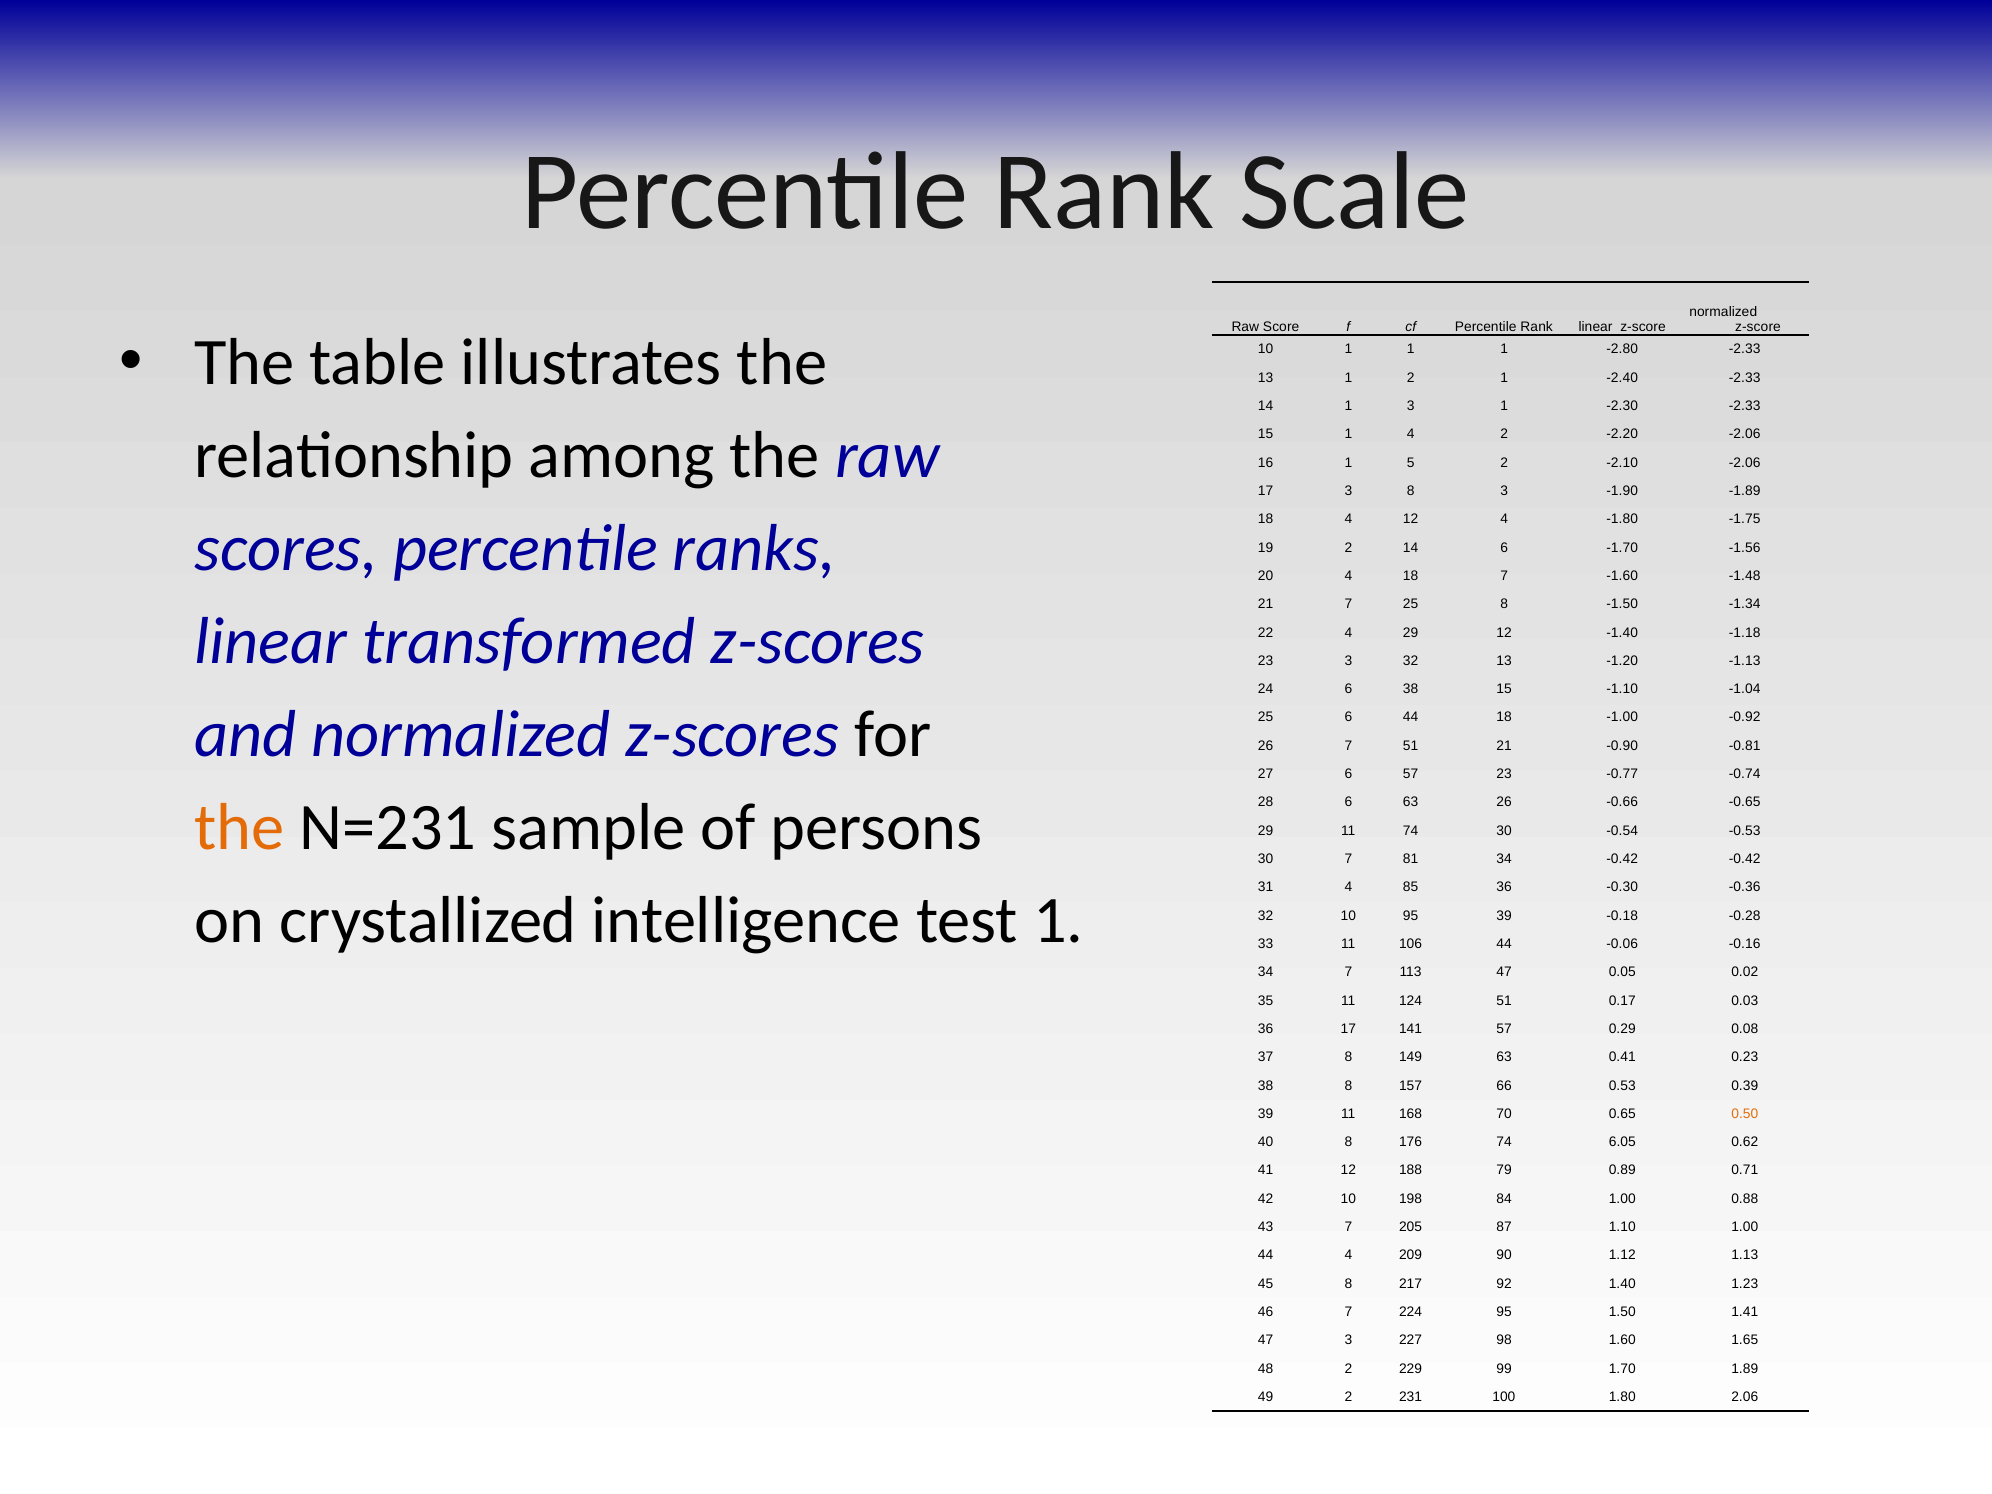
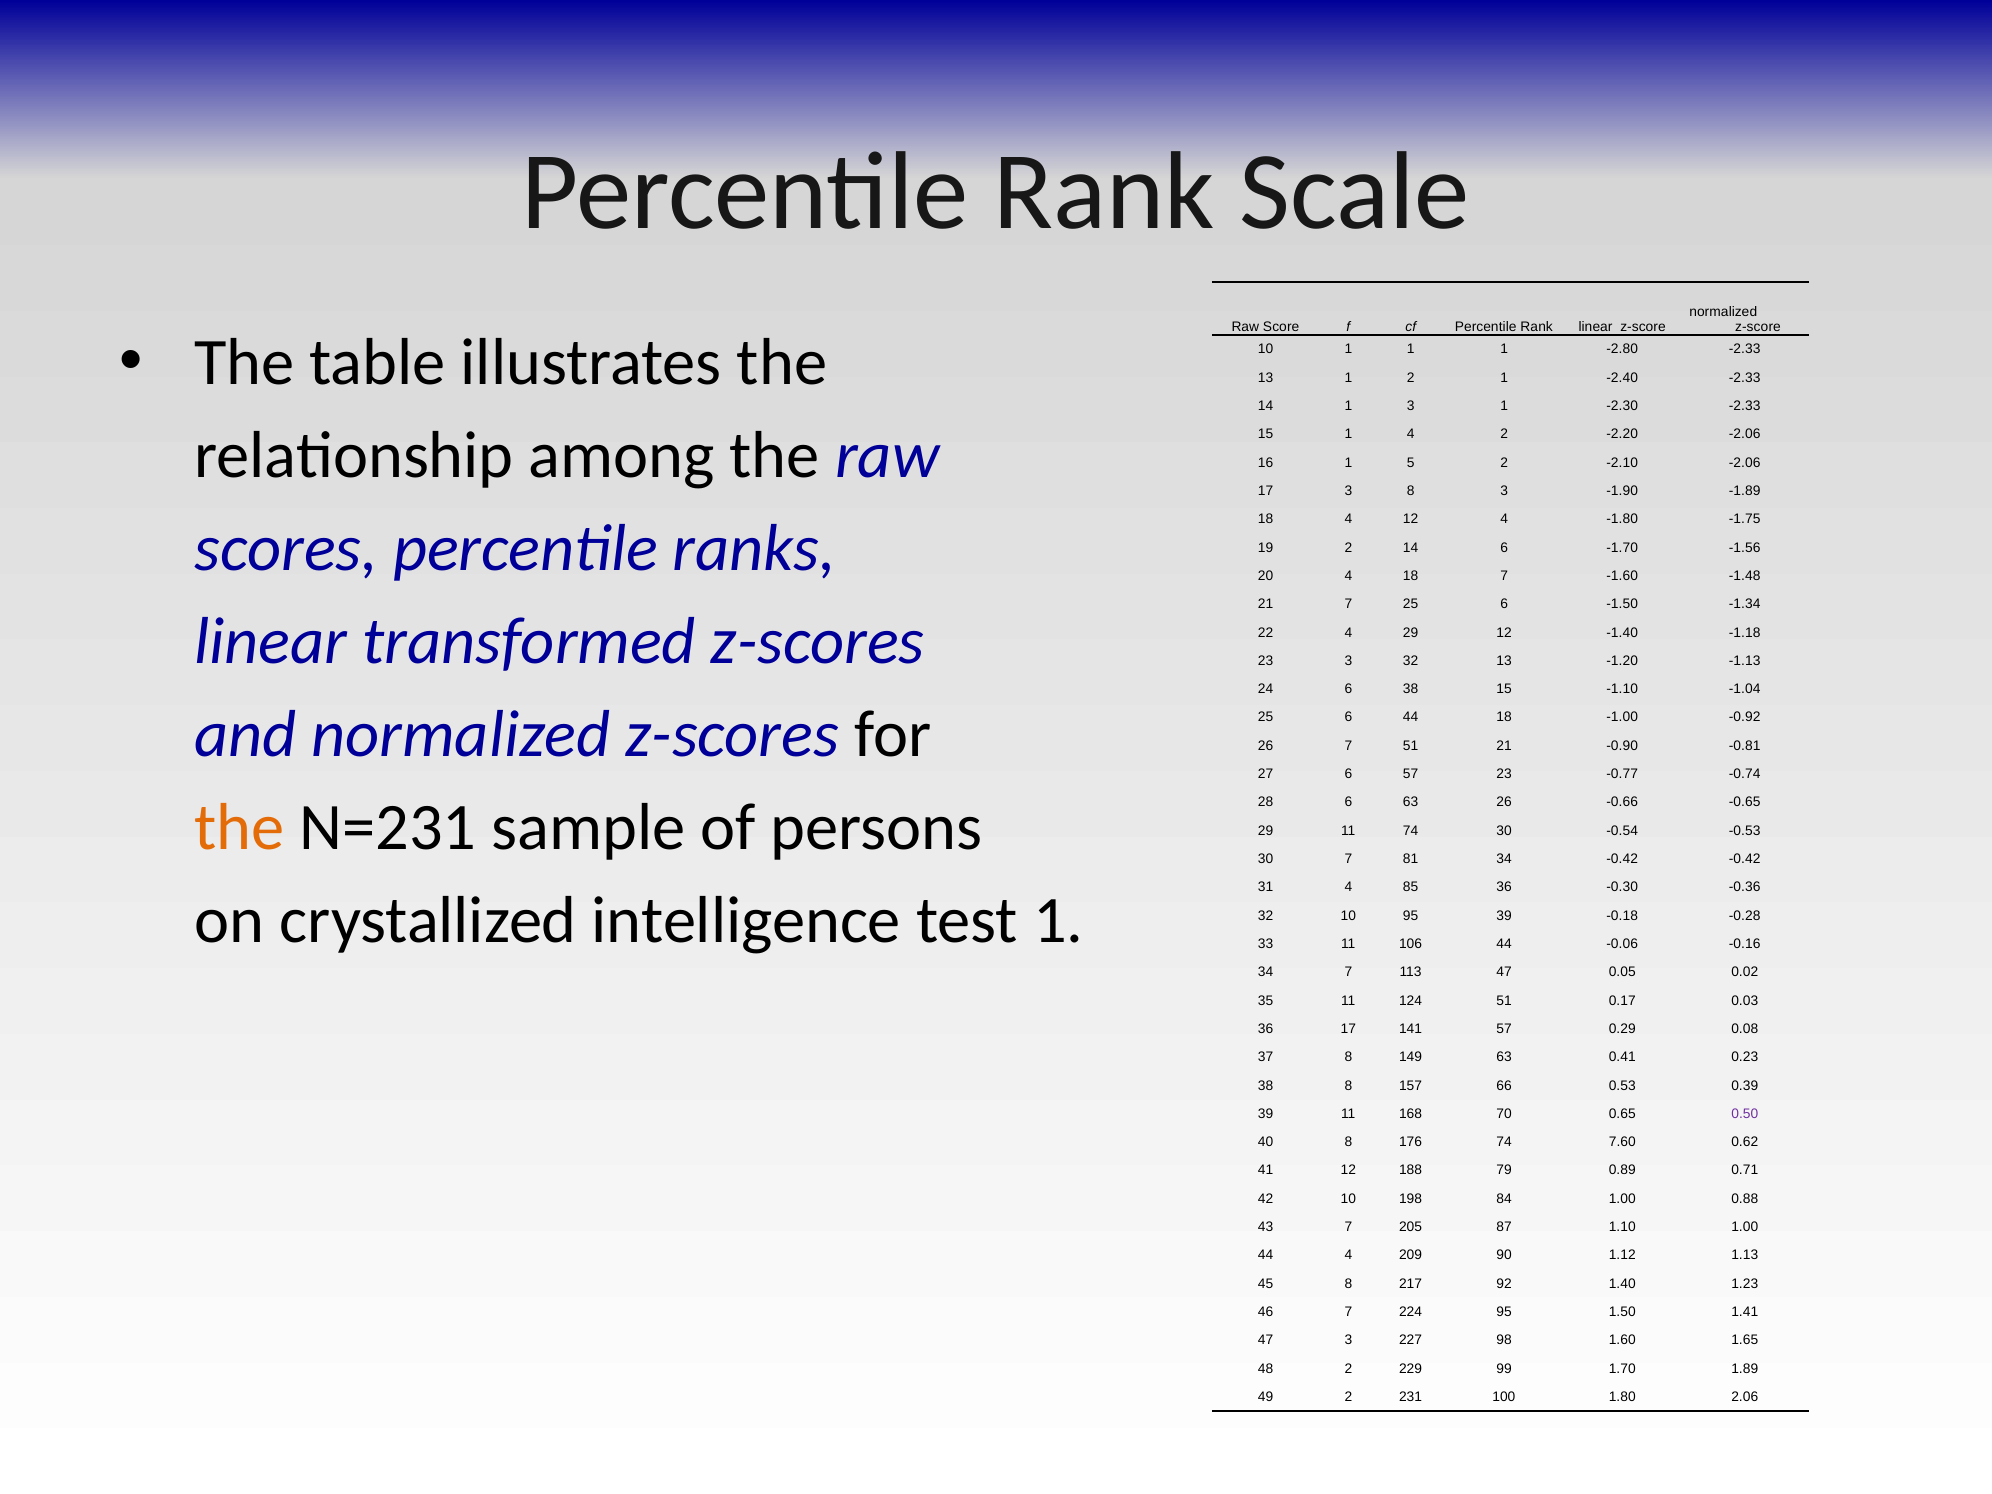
7 25 8: 8 -> 6 (1504, 604)
0.50 colour: orange -> purple (1745, 1114)
6.05: 6.05 -> 7.60 (1622, 1142)
